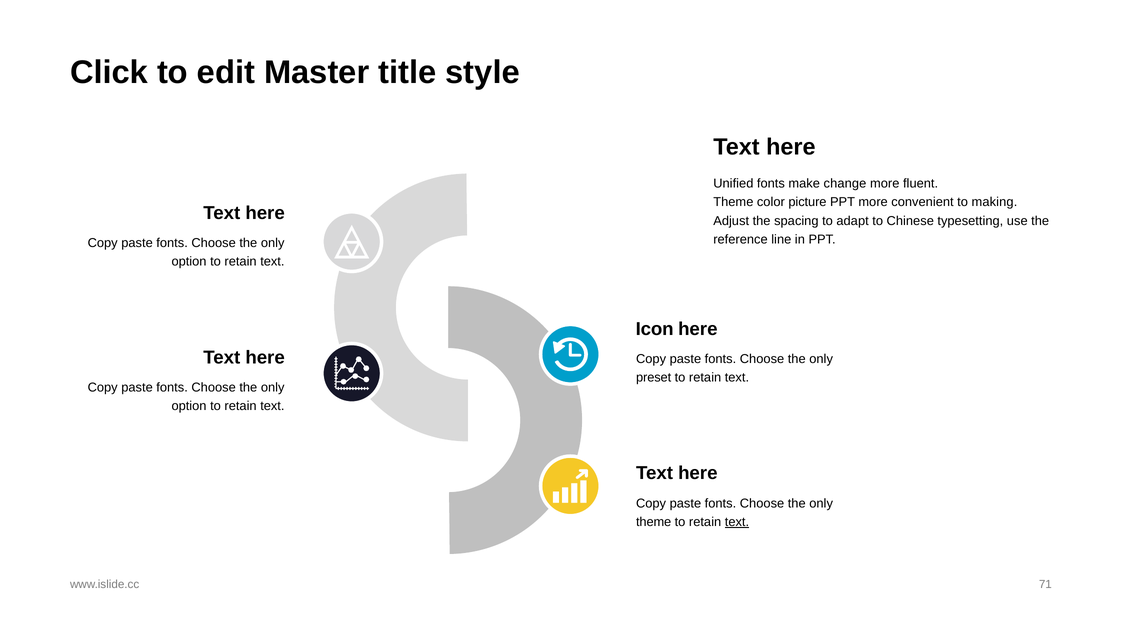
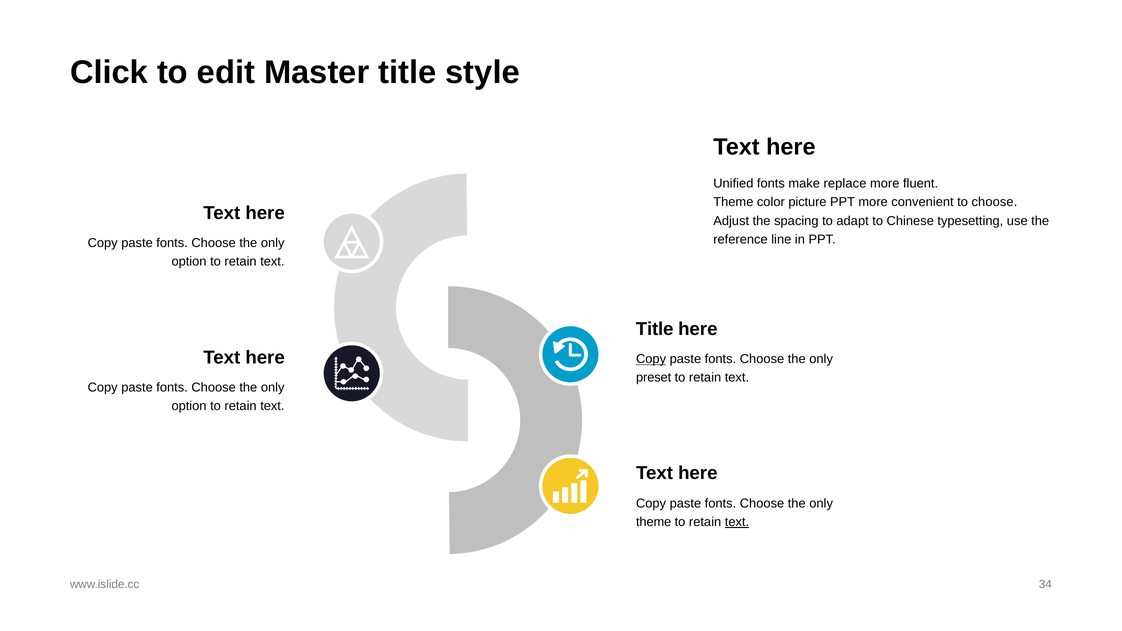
change: change -> replace (845, 184)
to making: making -> choose (994, 202)
Icon: Icon -> Title (655, 329)
Copy underline: none -> present (651, 359)
71: 71 -> 34 (1045, 585)
